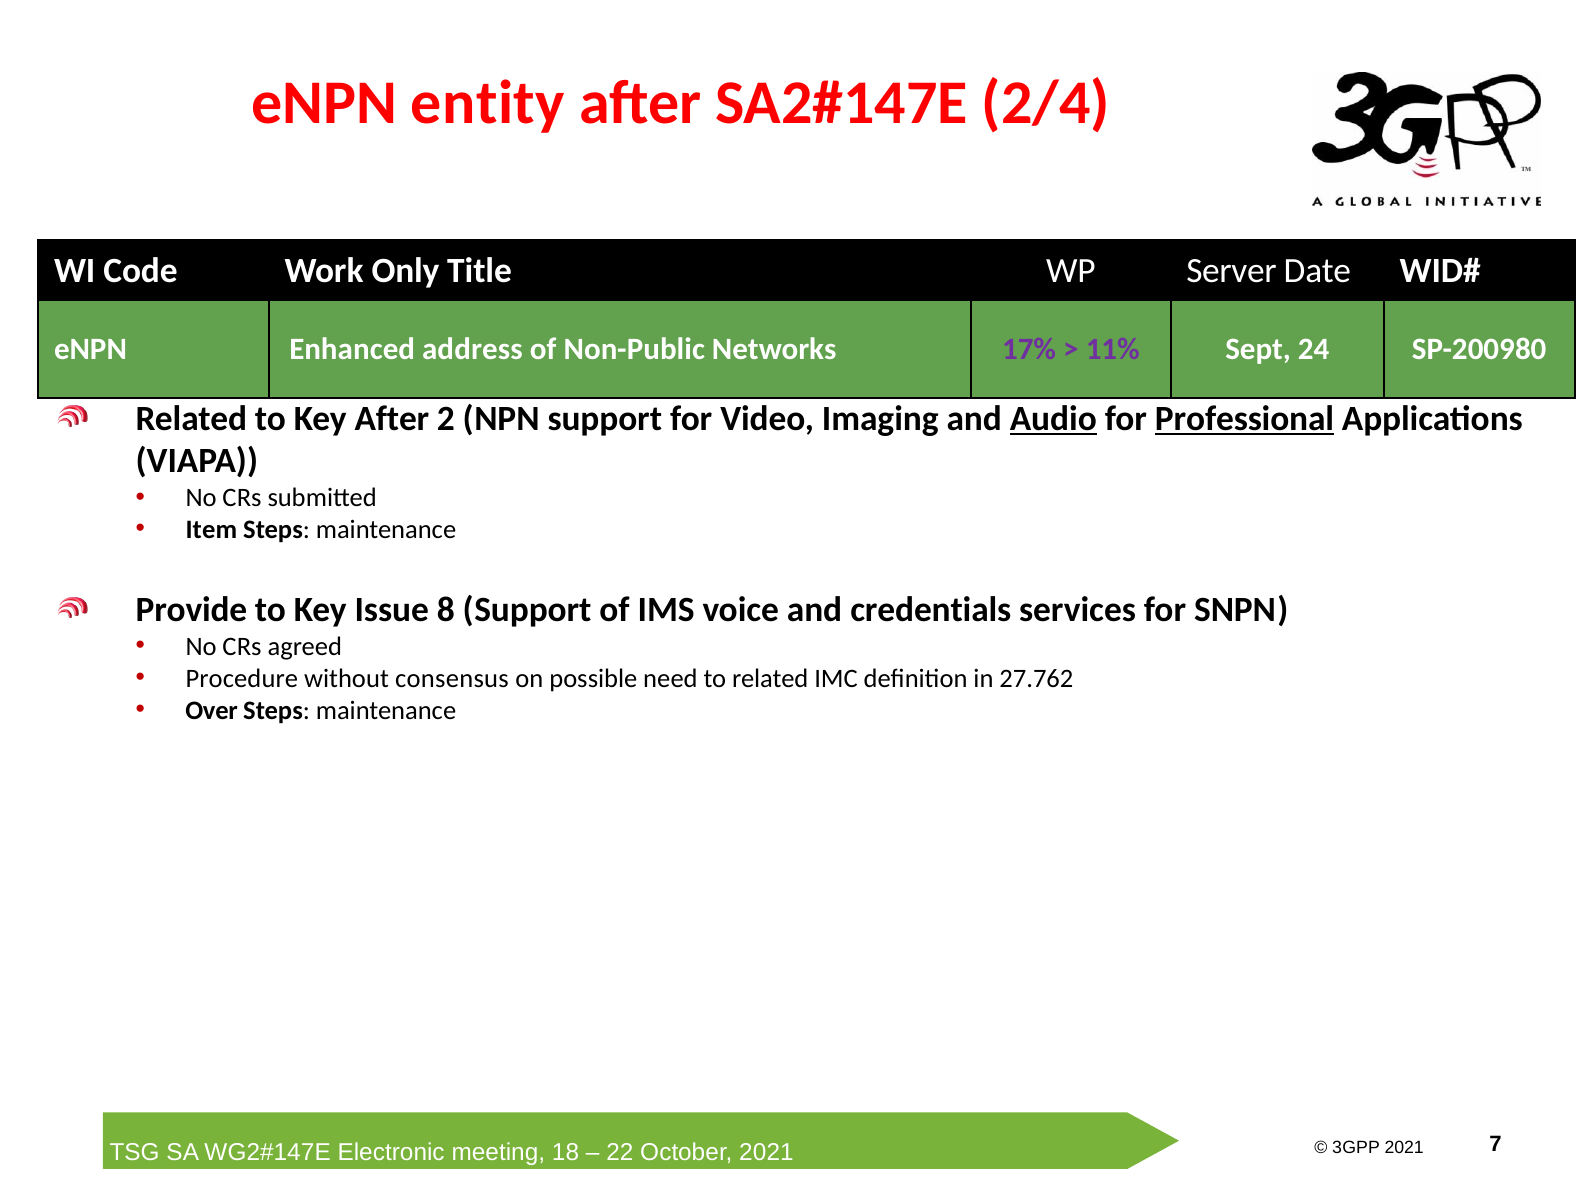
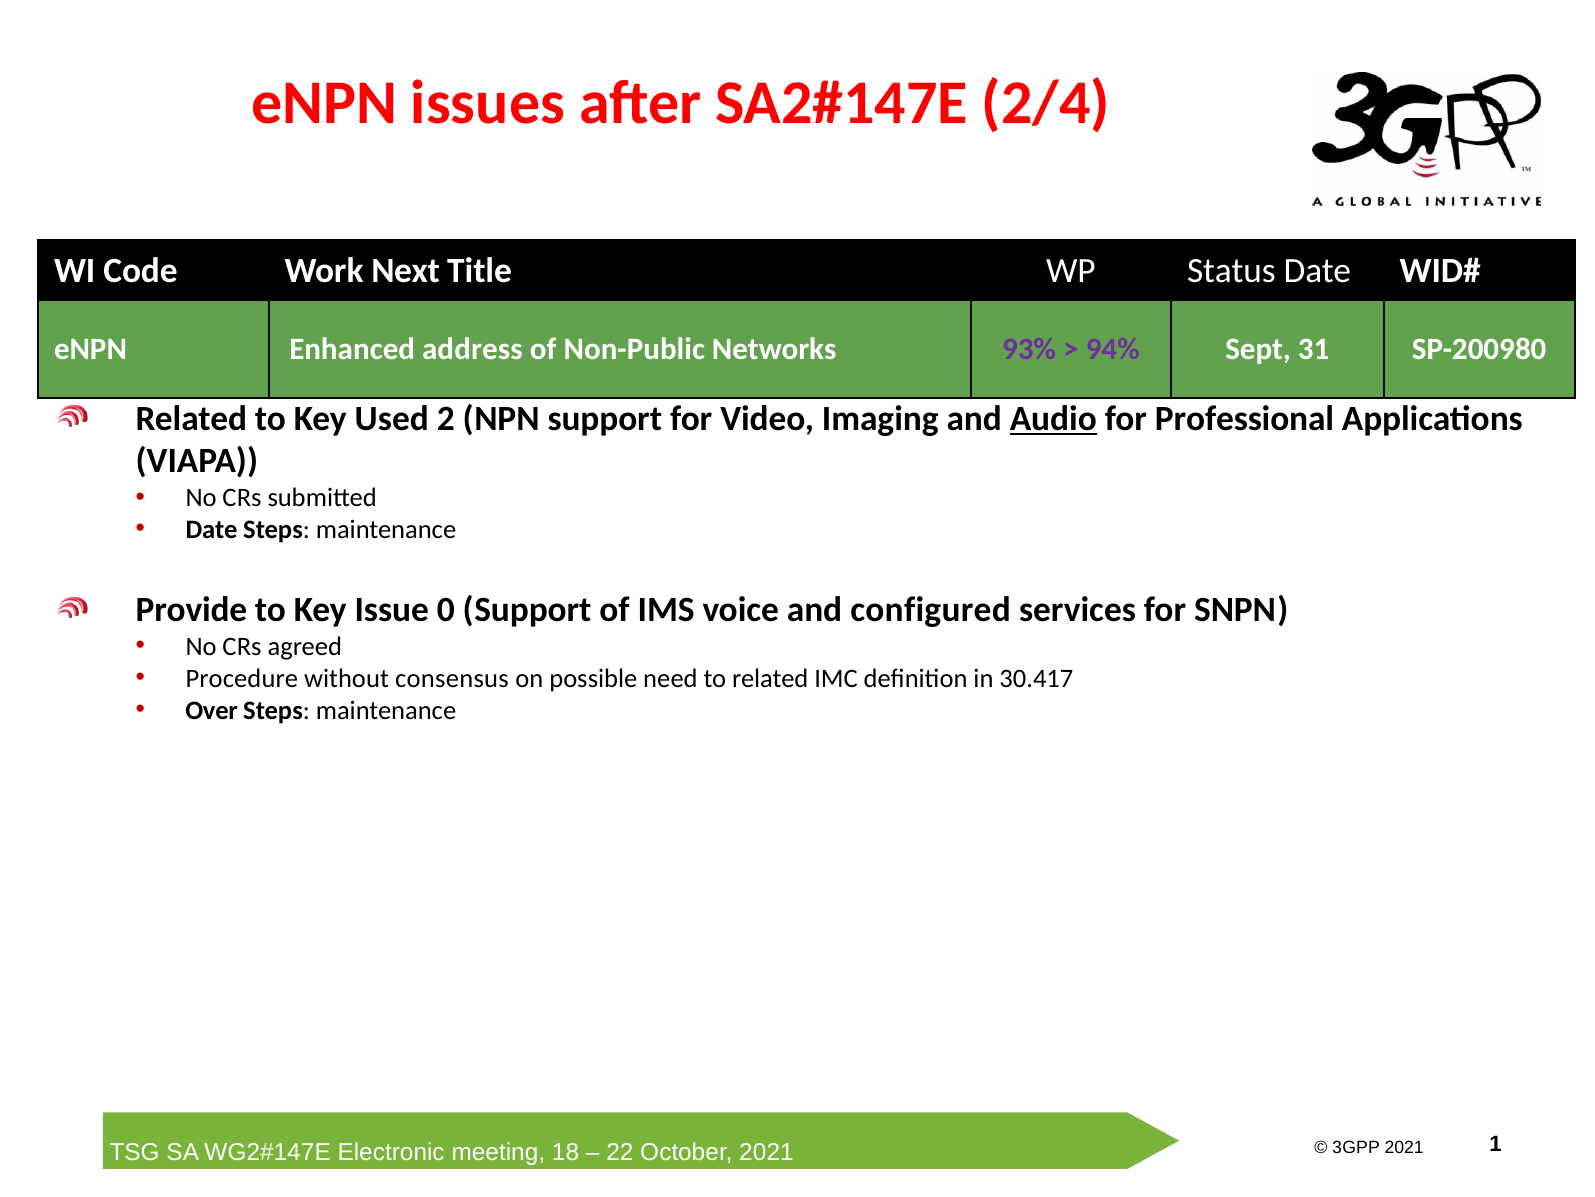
entity: entity -> issues (488, 103)
Only: Only -> Next (406, 270)
Server: Server -> Status (1231, 270)
17%: 17% -> 93% (1029, 349)
11%: 11% -> 94% (1113, 349)
24: 24 -> 31 (1314, 349)
Key After: After -> Used (392, 418)
Professional underline: present -> none (1245, 418)
Item: Item -> Date (211, 529)
8: 8 -> 0 (446, 610)
credentials: credentials -> configured (931, 610)
27.762: 27.762 -> 30.417 (1036, 678)
7: 7 -> 1 (1495, 1144)
